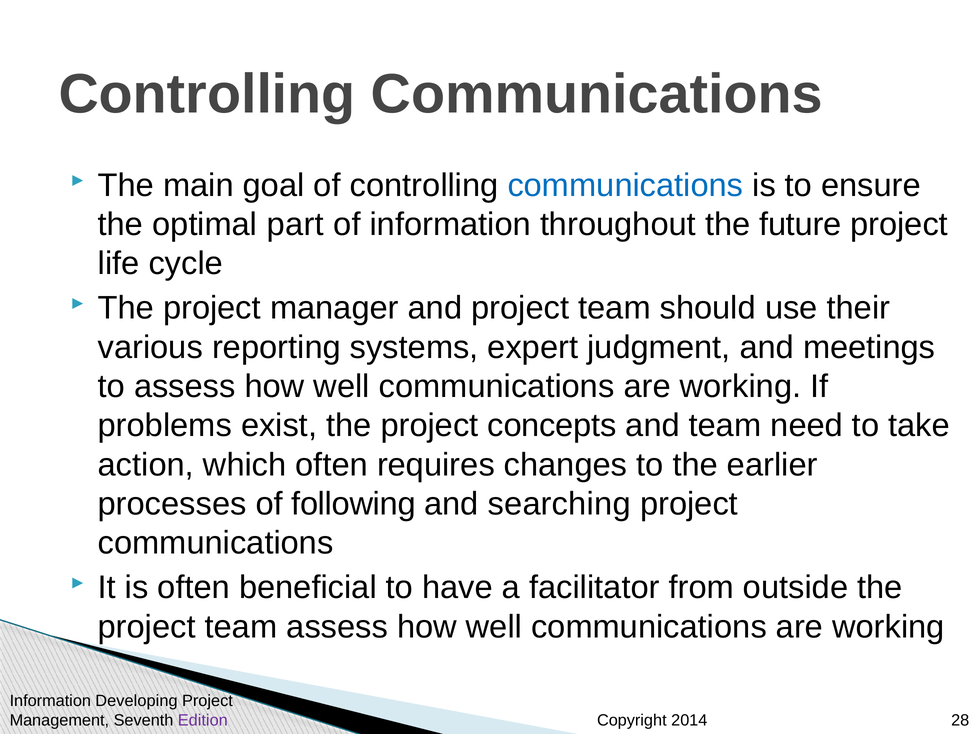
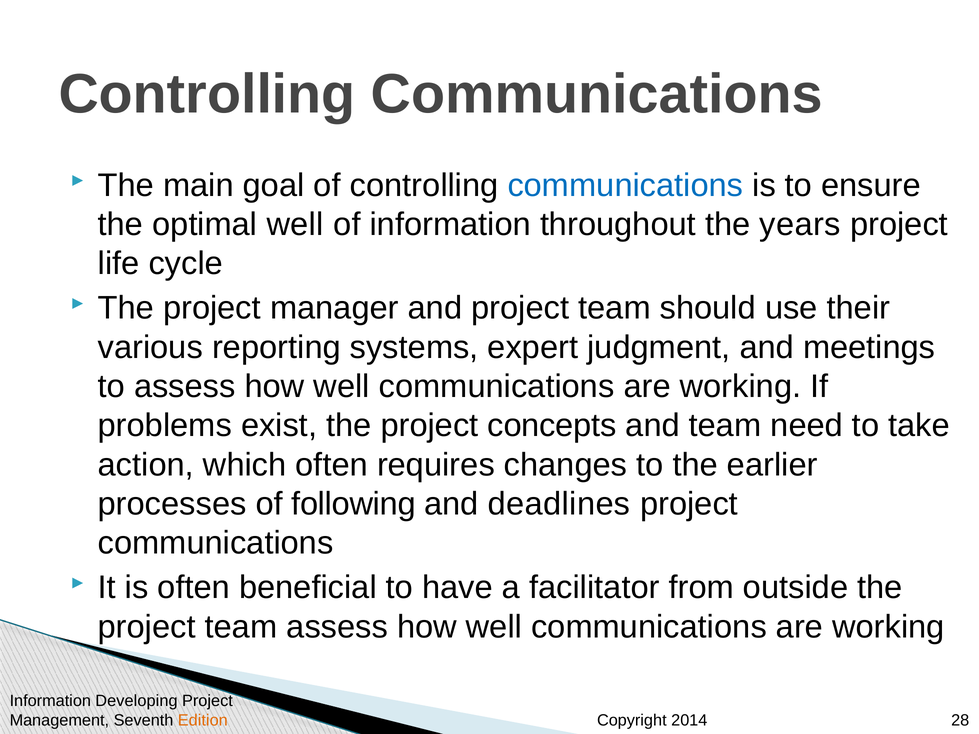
optimal part: part -> well (295, 224)
future: future -> years (800, 224)
searching: searching -> deadlines (559, 504)
Edition colour: purple -> orange (203, 721)
